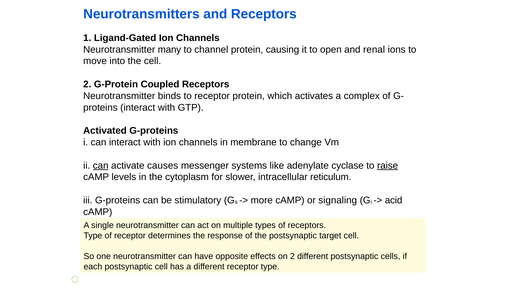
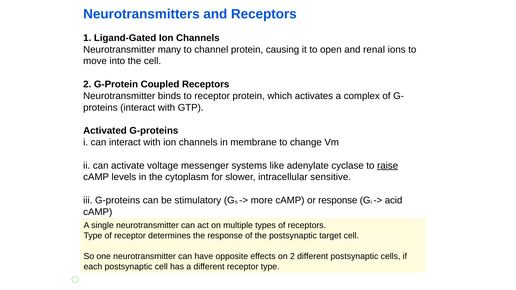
can underline: present -> none (101, 166)
causes: causes -> voltage (163, 166)
reticulum: reticulum -> sensitive (331, 177)
or signaling: signaling -> response (338, 200)
